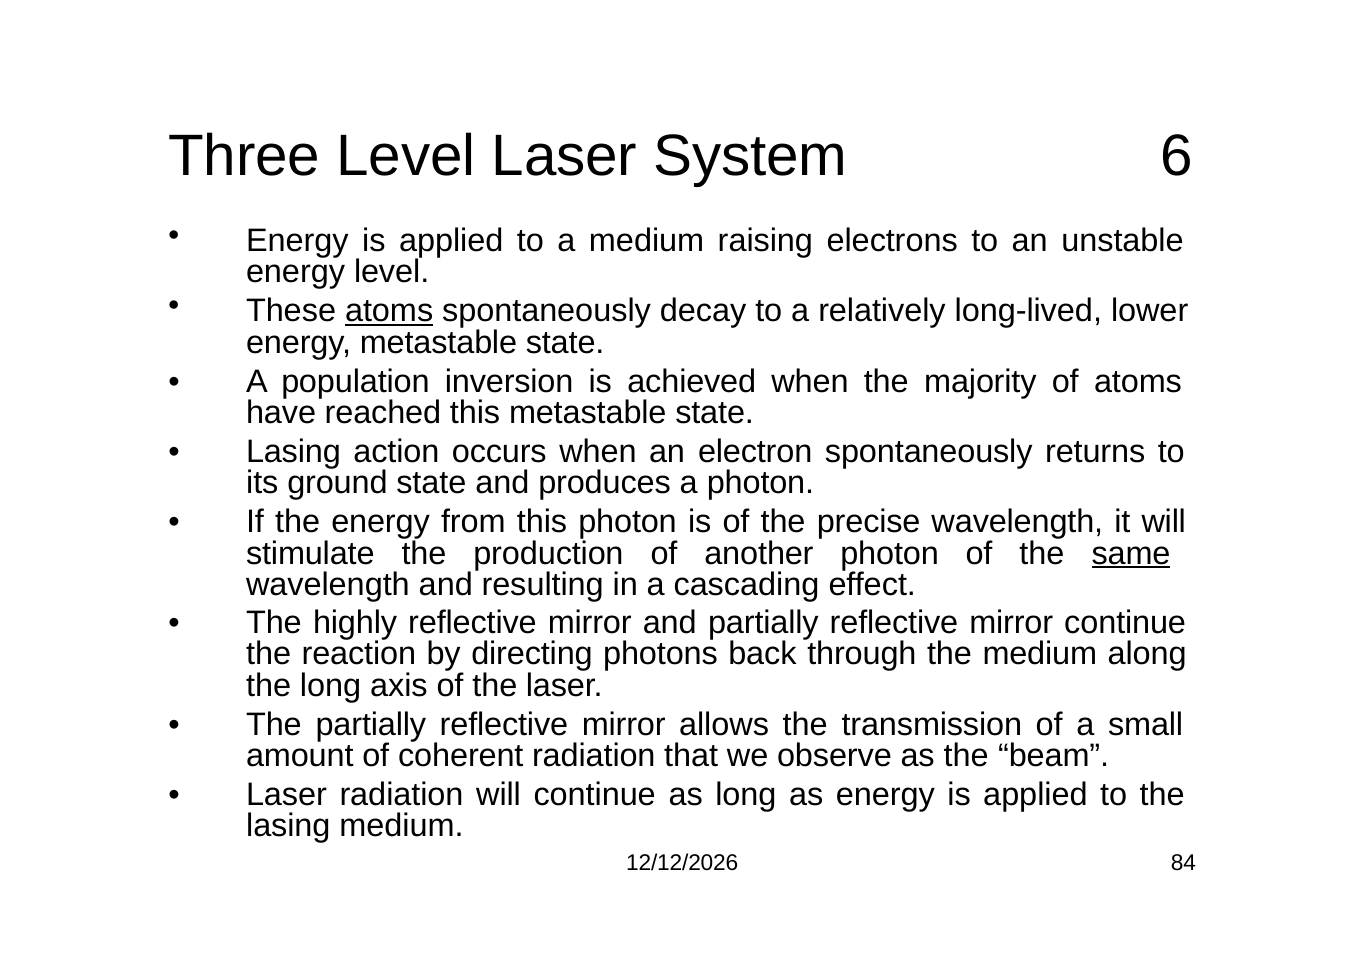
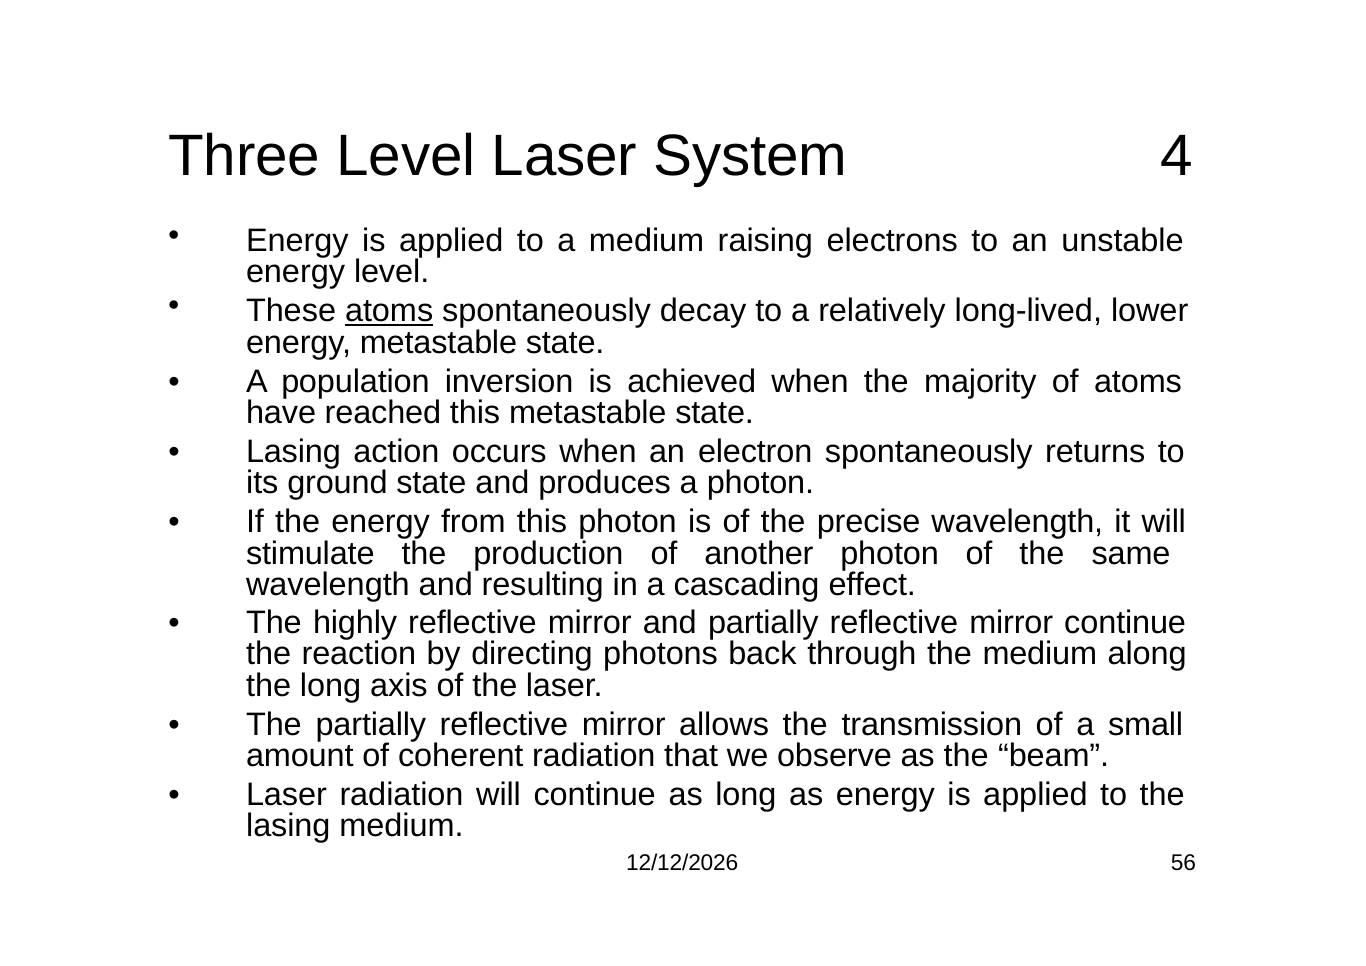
6: 6 -> 4 (1176, 156)
same underline: present -> none (1131, 553)
84: 84 -> 56 (1183, 863)
